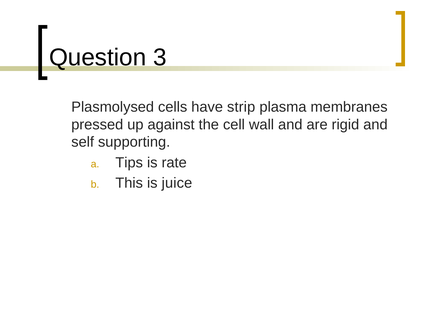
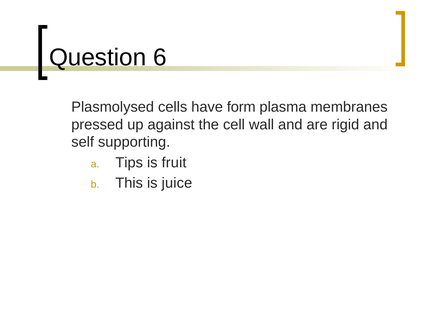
3: 3 -> 6 (160, 57)
strip: strip -> form (241, 107)
rate: rate -> fruit (174, 162)
